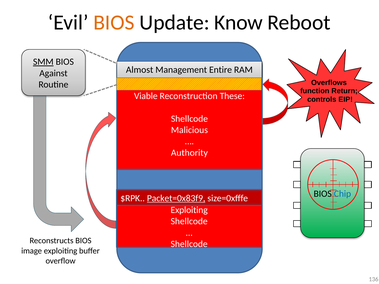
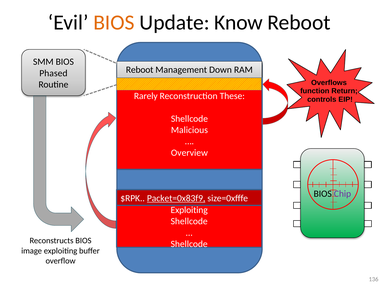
SMM underline: present -> none (43, 62)
Almost: Almost -> Reboot (140, 70)
Entire: Entire -> Down (220, 70)
Against: Against -> Phased (53, 73)
Viable: Viable -> Rarely (146, 96)
Authority: Authority -> Overview (189, 153)
Chip colour: blue -> purple (342, 194)
